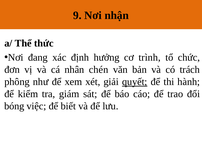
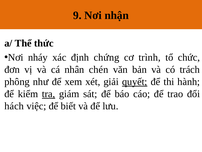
đang: đang -> nháy (38, 57)
hưởng: hưởng -> chứng (106, 57)
tra underline: none -> present (49, 94)
bóng: bóng -> hách (14, 106)
